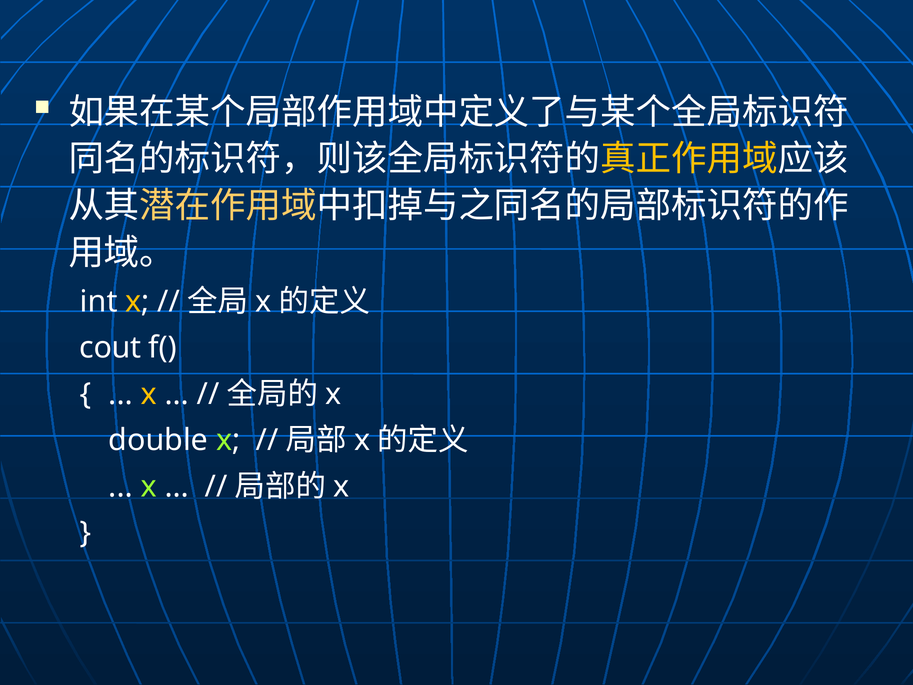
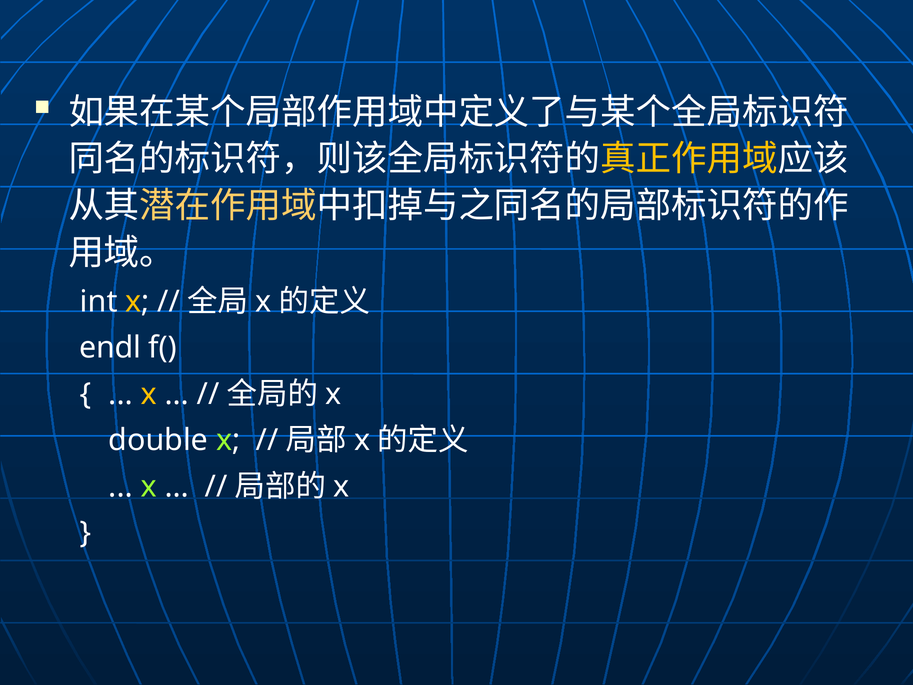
cout: cout -> endl (110, 348)
